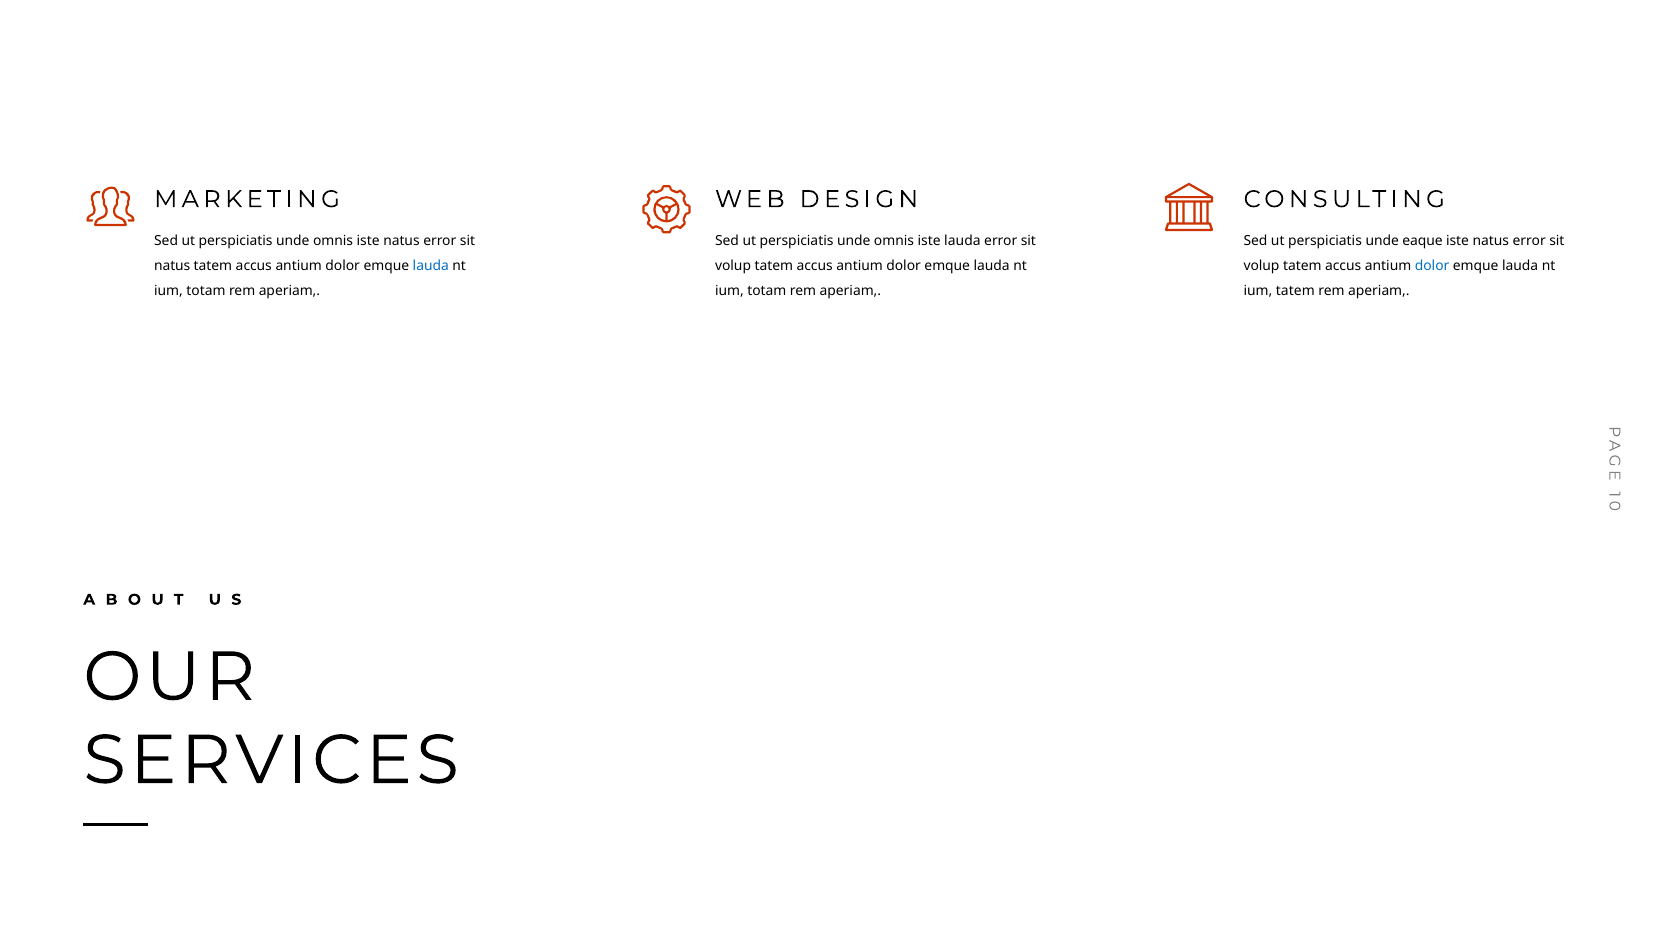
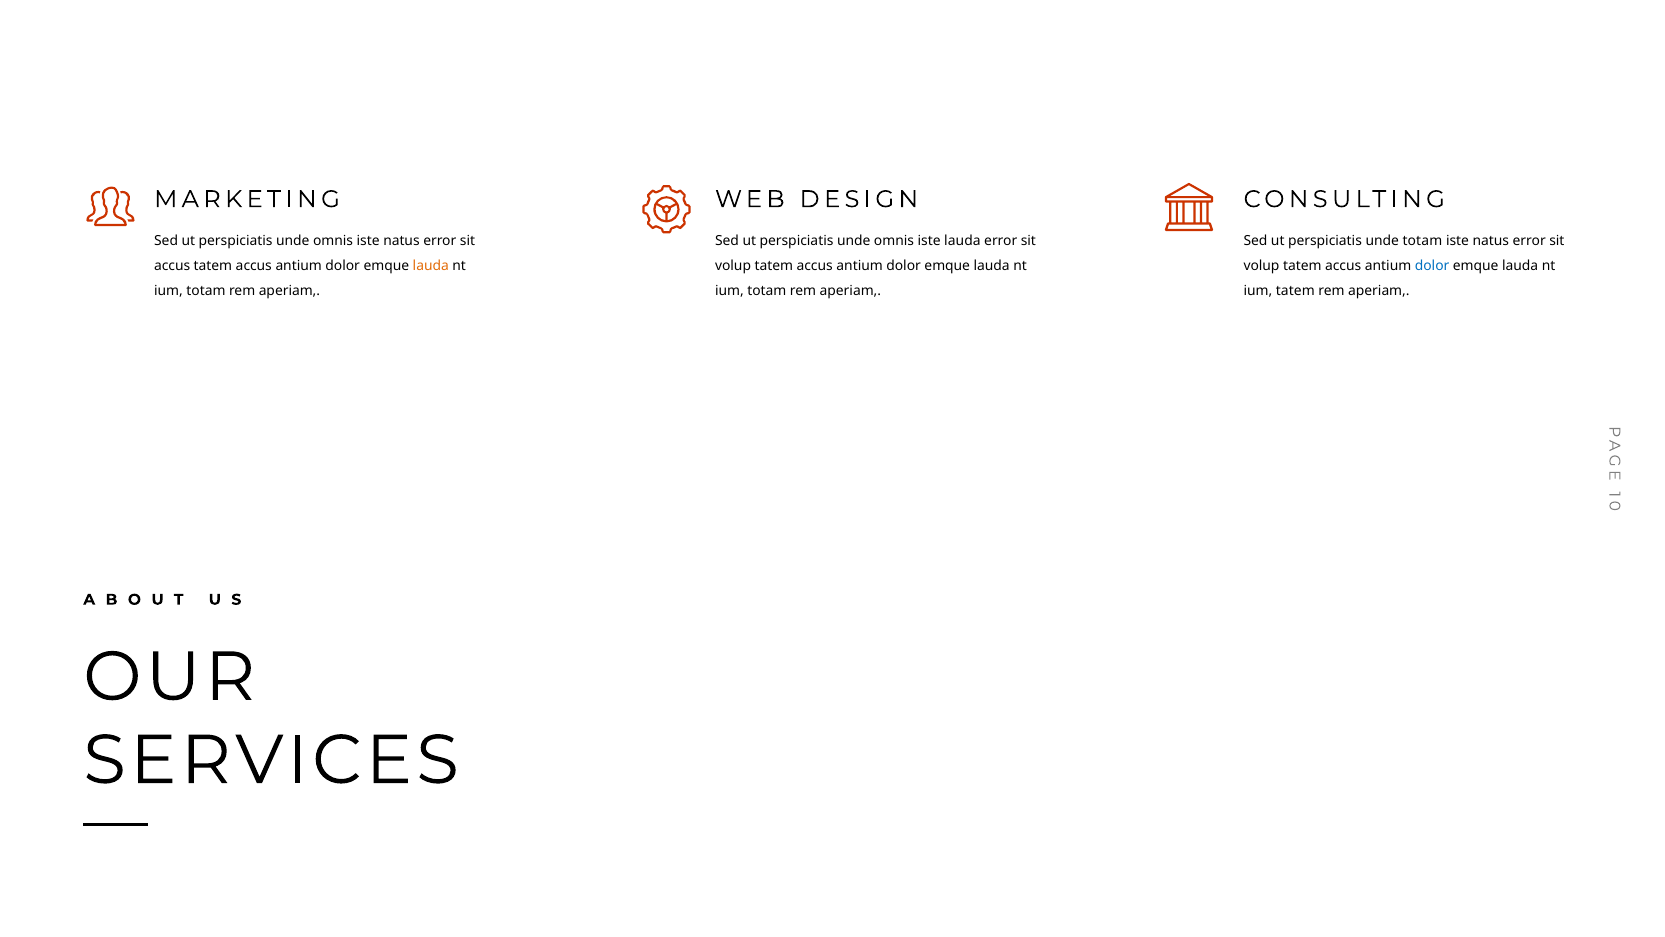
unde eaque: eaque -> totam (1422, 241)
natus: natus -> accus (172, 266)
lauda colour: blue -> orange (431, 266)
